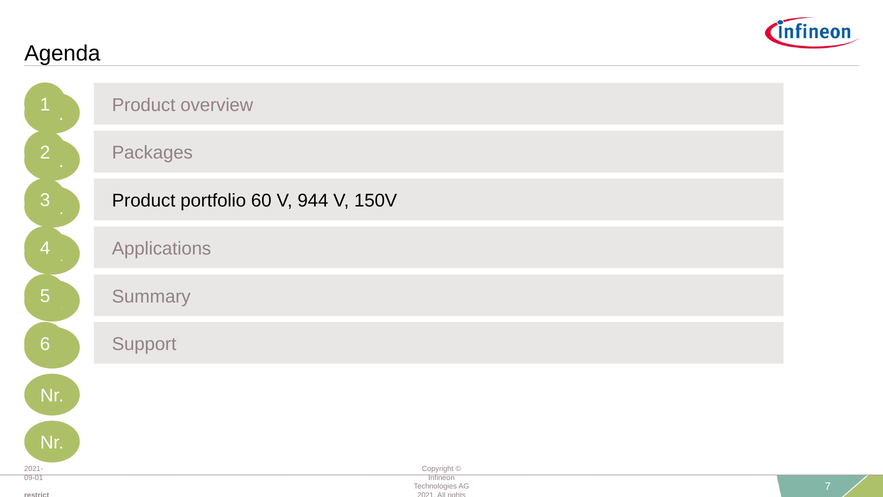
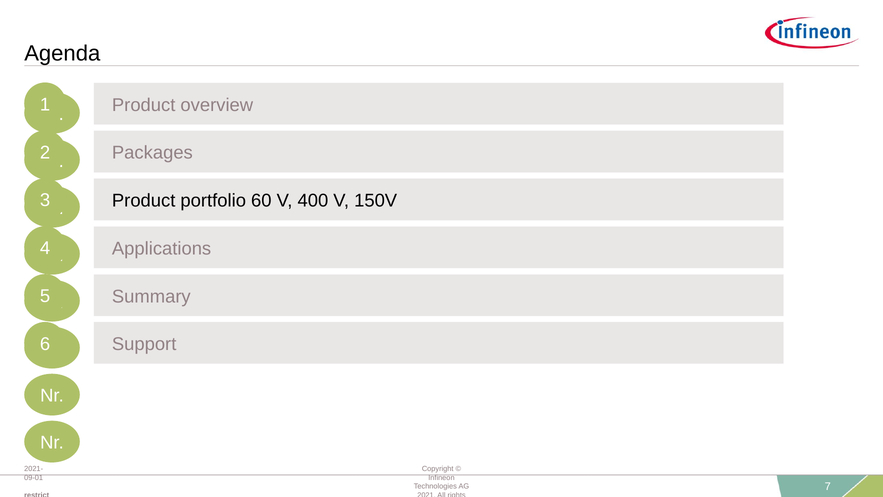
944: 944 -> 400 (313, 201)
